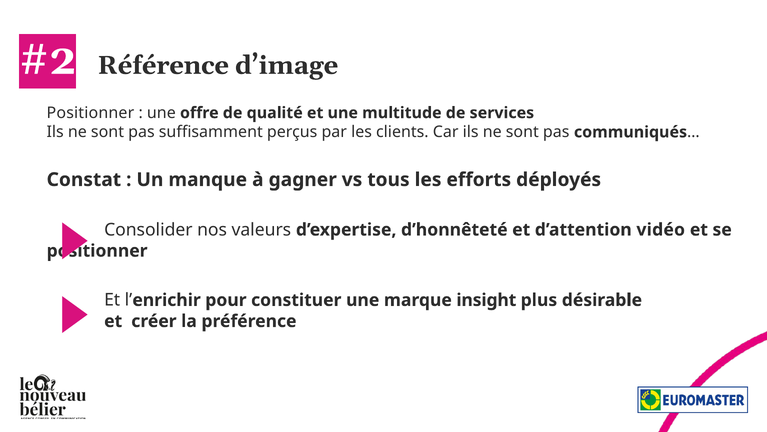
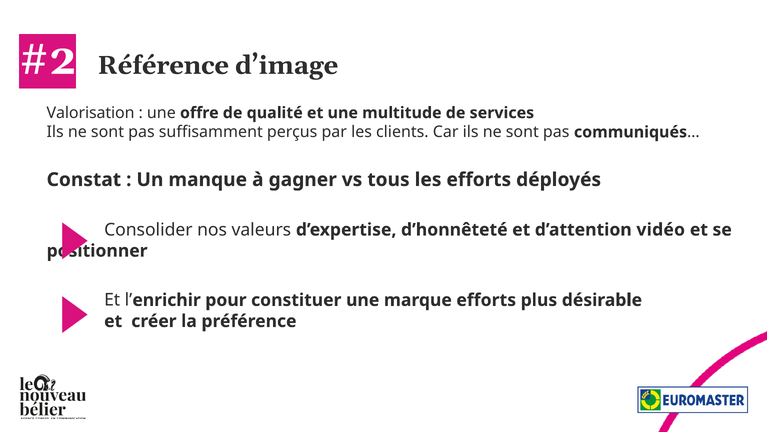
Positionner: Positionner -> Valorisation (91, 113)
marque insight: insight -> efforts (486, 300)
